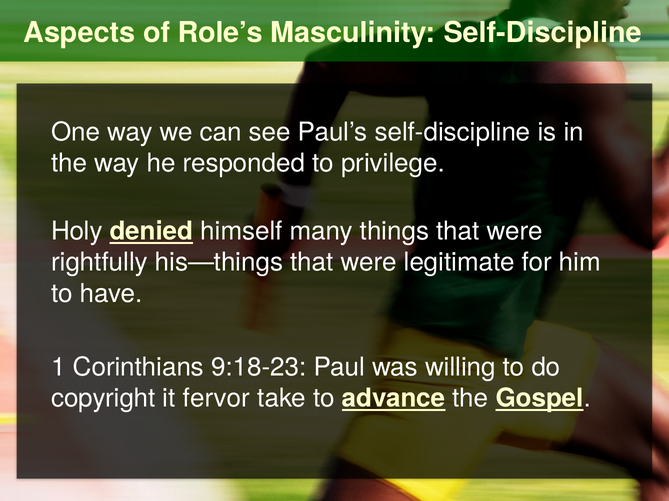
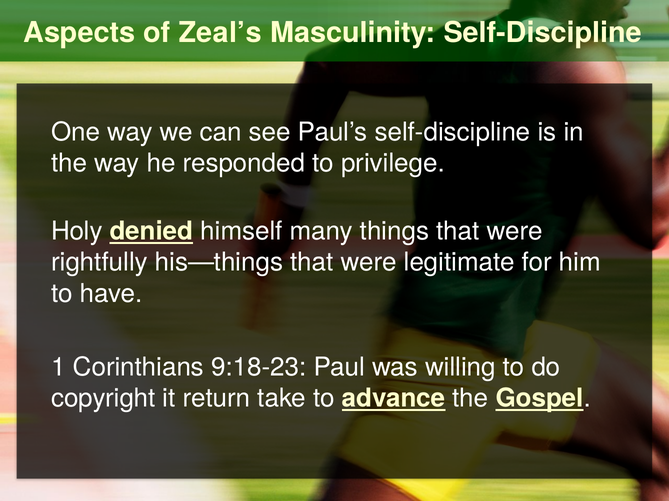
Role’s: Role’s -> Zeal’s (220, 33)
fervor: fervor -> return (216, 399)
